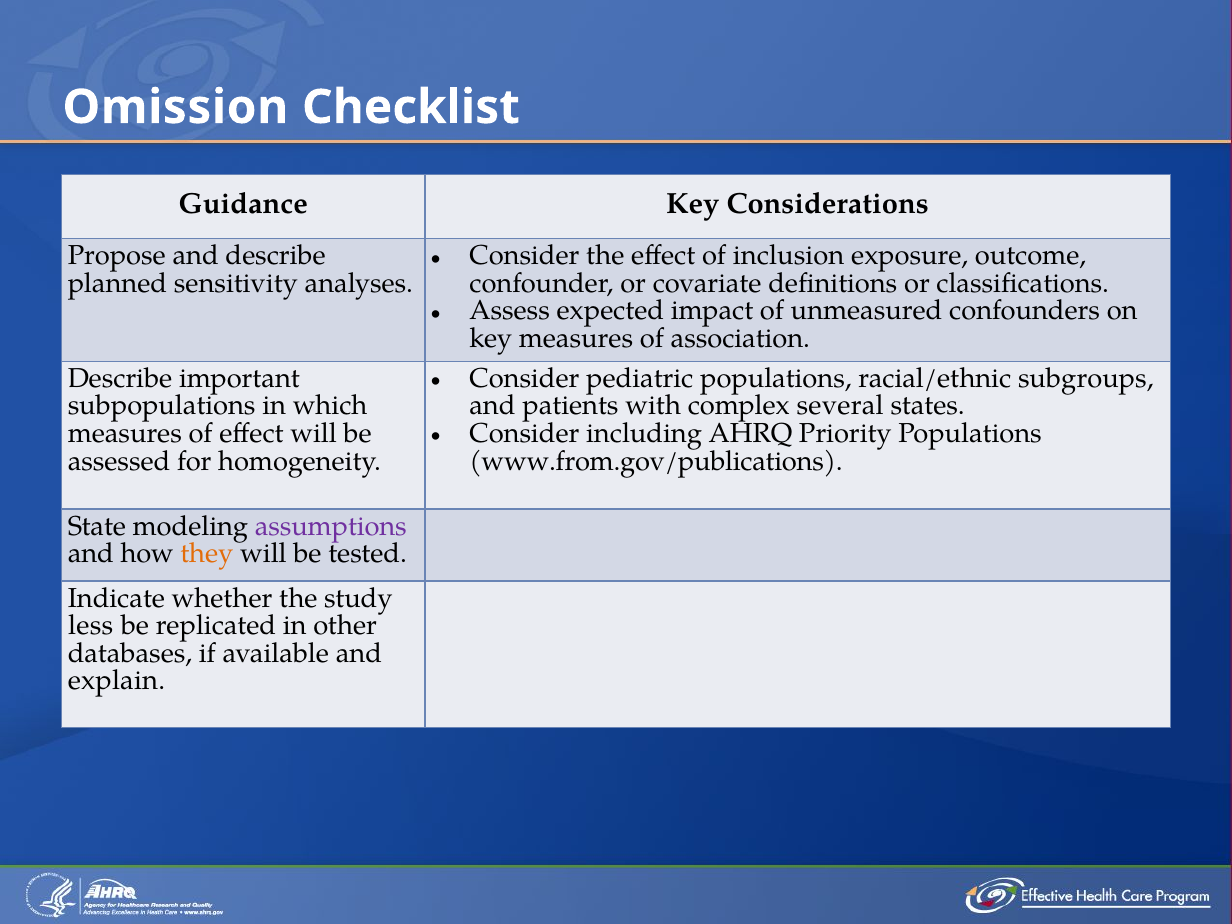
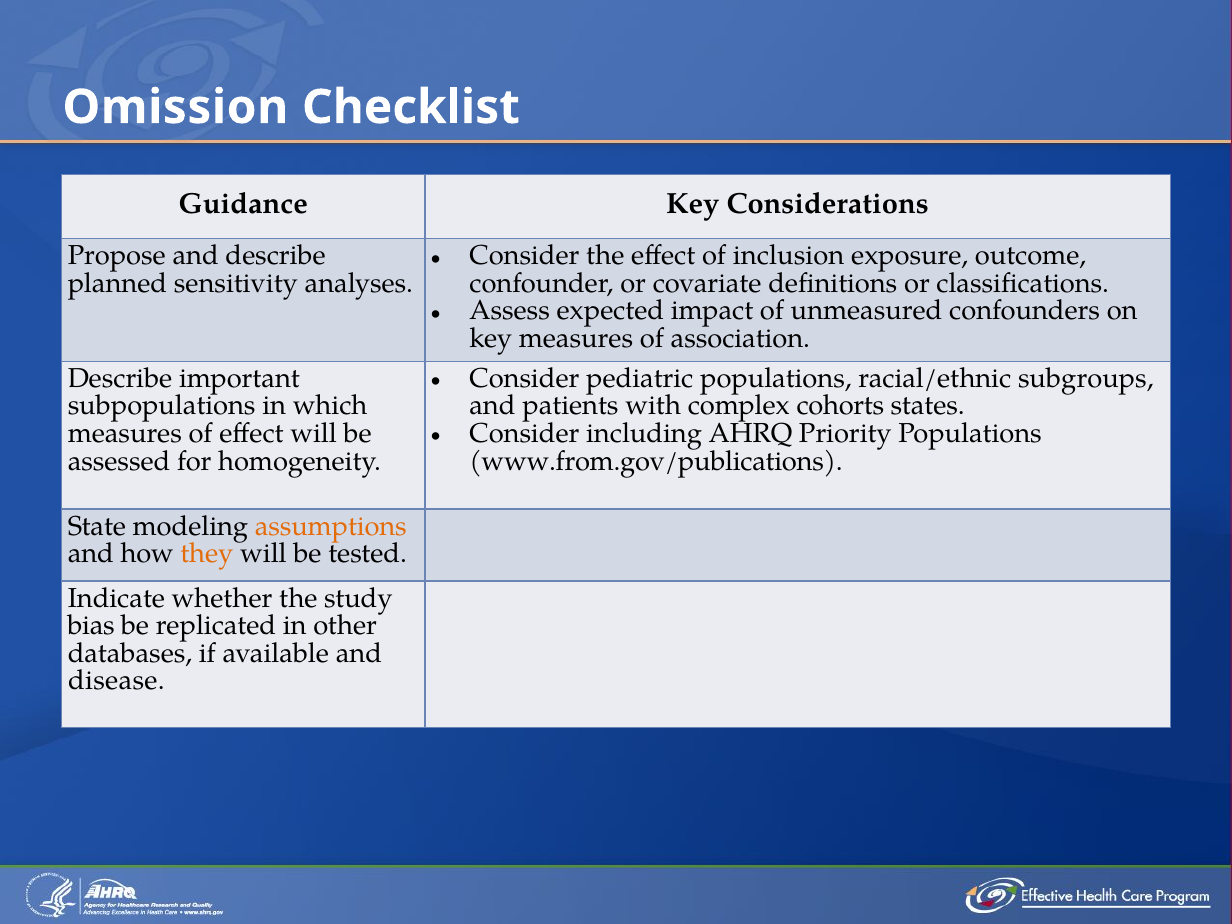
several: several -> cohorts (840, 406)
assumptions colour: purple -> orange (331, 526)
less: less -> bias (91, 626)
explain: explain -> disease (116, 681)
